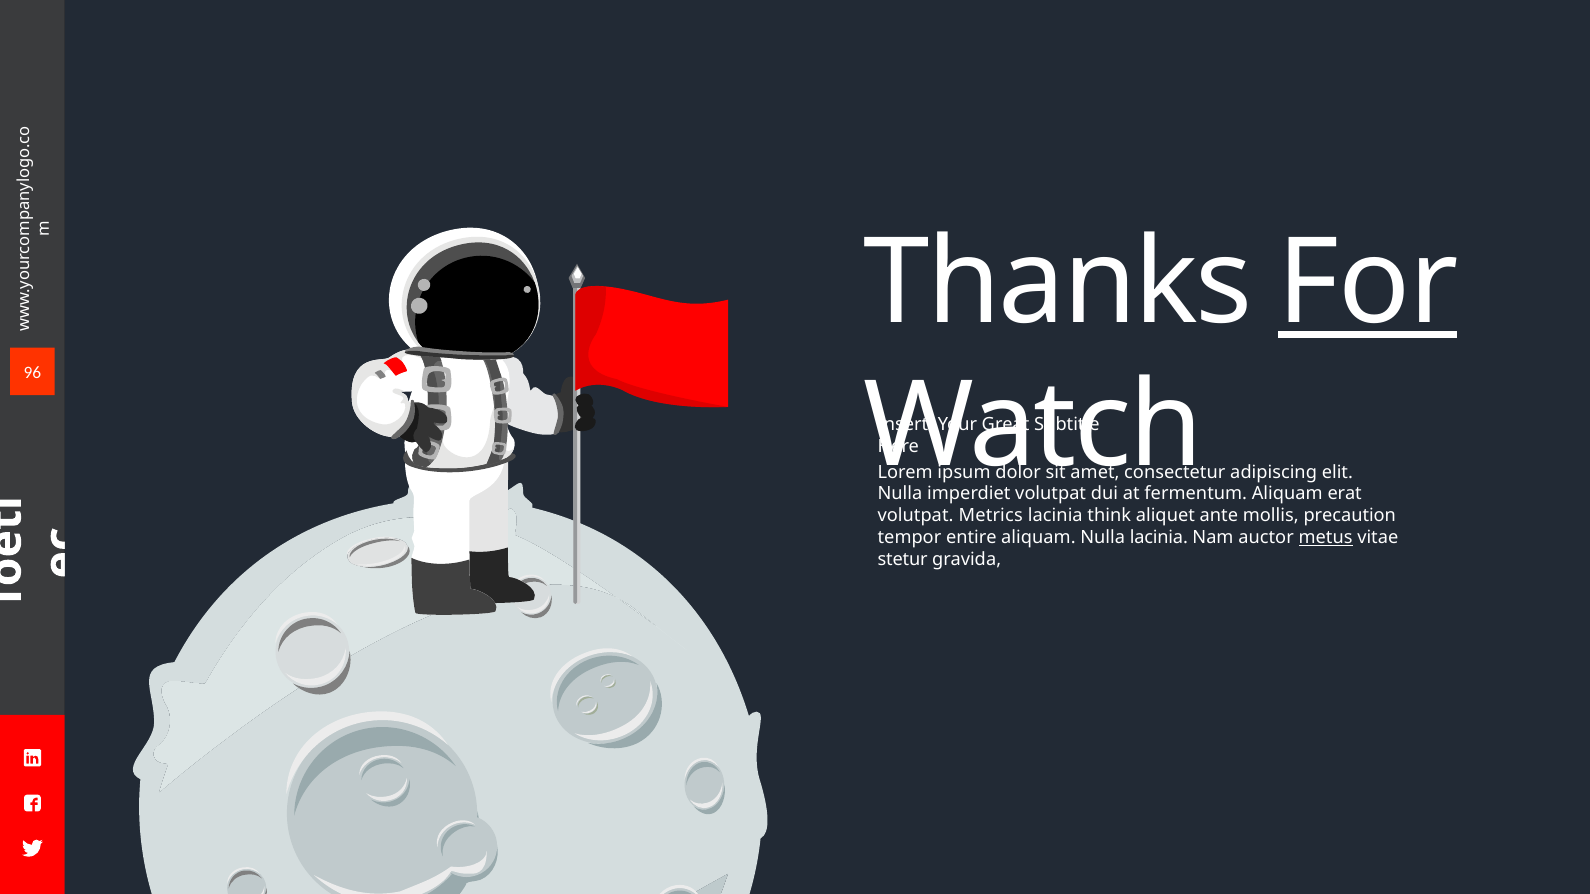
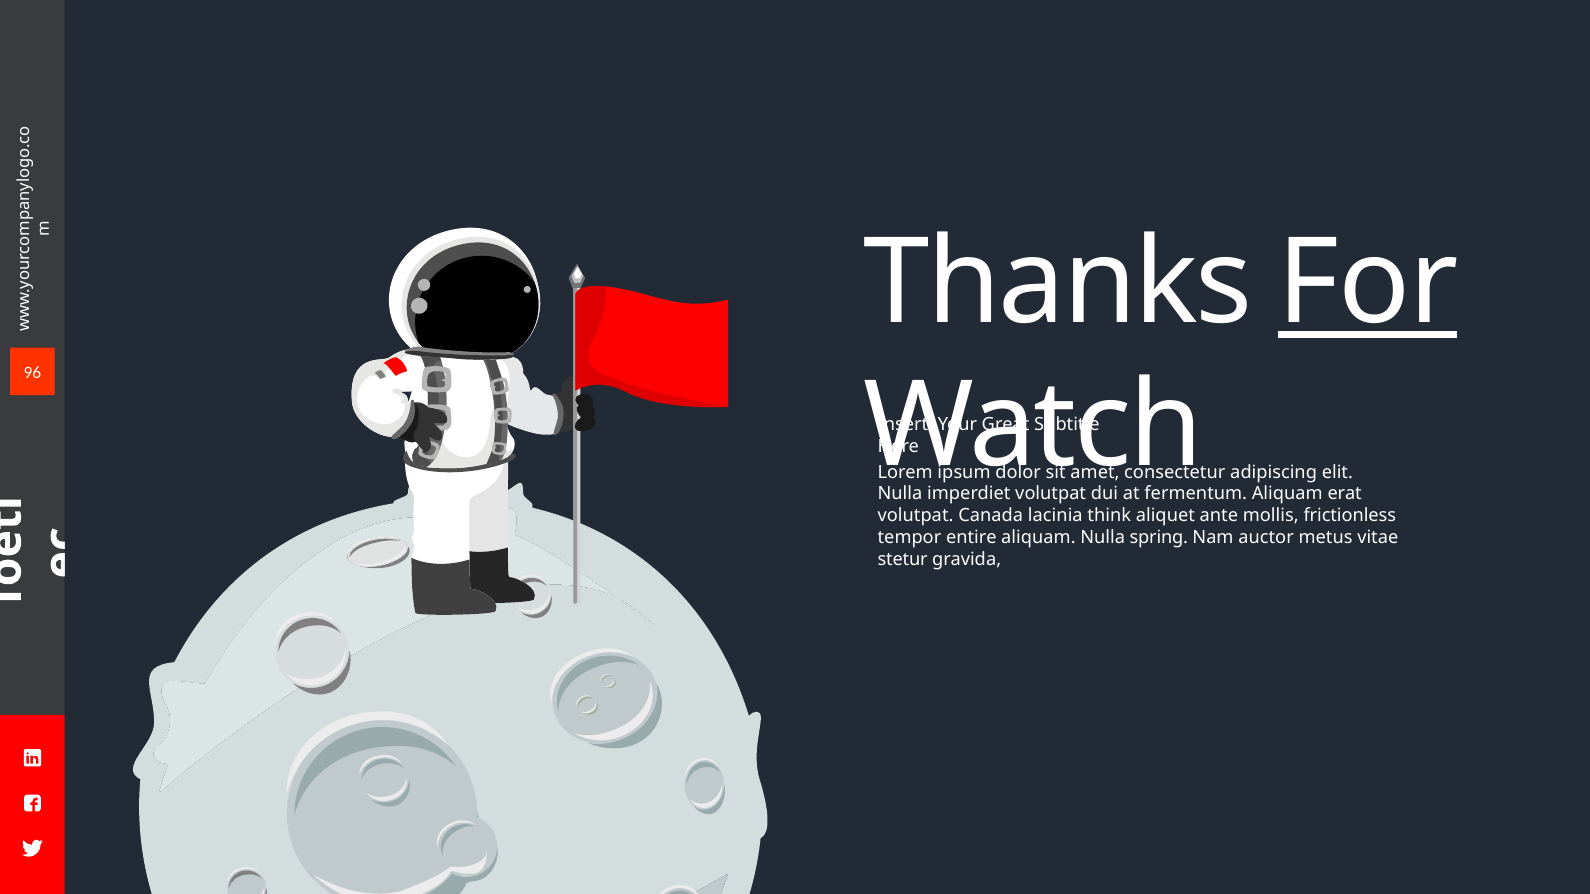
Metrics: Metrics -> Canada (991, 516)
precaution: precaution -> frictionless (1350, 516)
Nulla lacinia: lacinia -> spring (1159, 538)
metus underline: present -> none (1326, 538)
